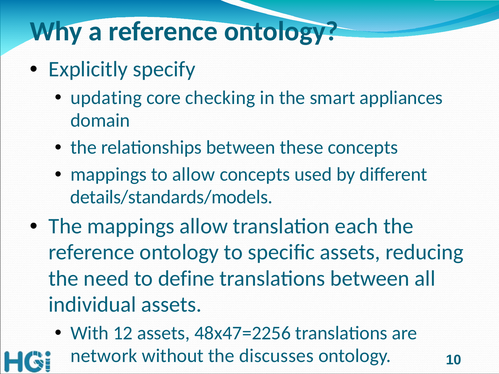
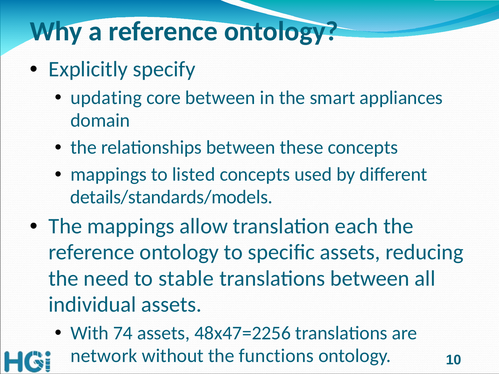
core checking: checking -> between (220, 98)
to allow: allow -> listed (194, 175)
define: define -> stable (186, 279)
12: 12 -> 74 (123, 333)
discusses: discusses -> functions (276, 356)
